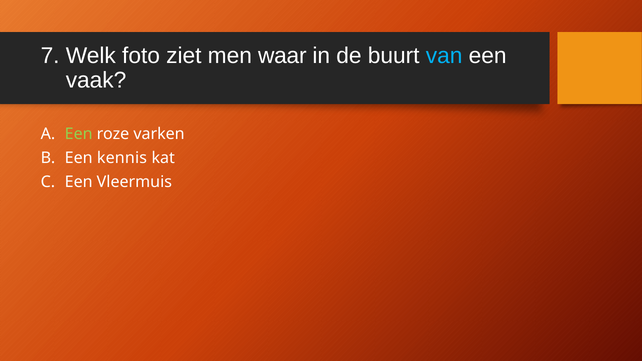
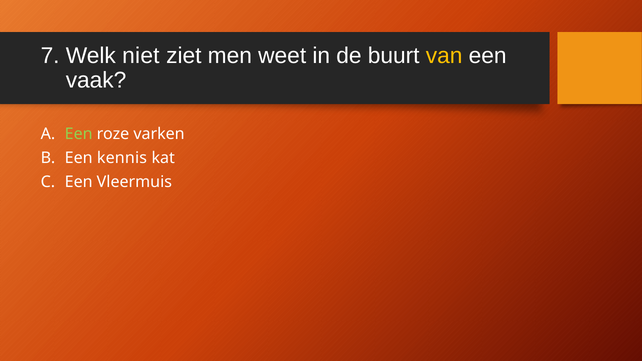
foto: foto -> niet (141, 56)
waar: waar -> weet (282, 56)
van colour: light blue -> yellow (444, 56)
